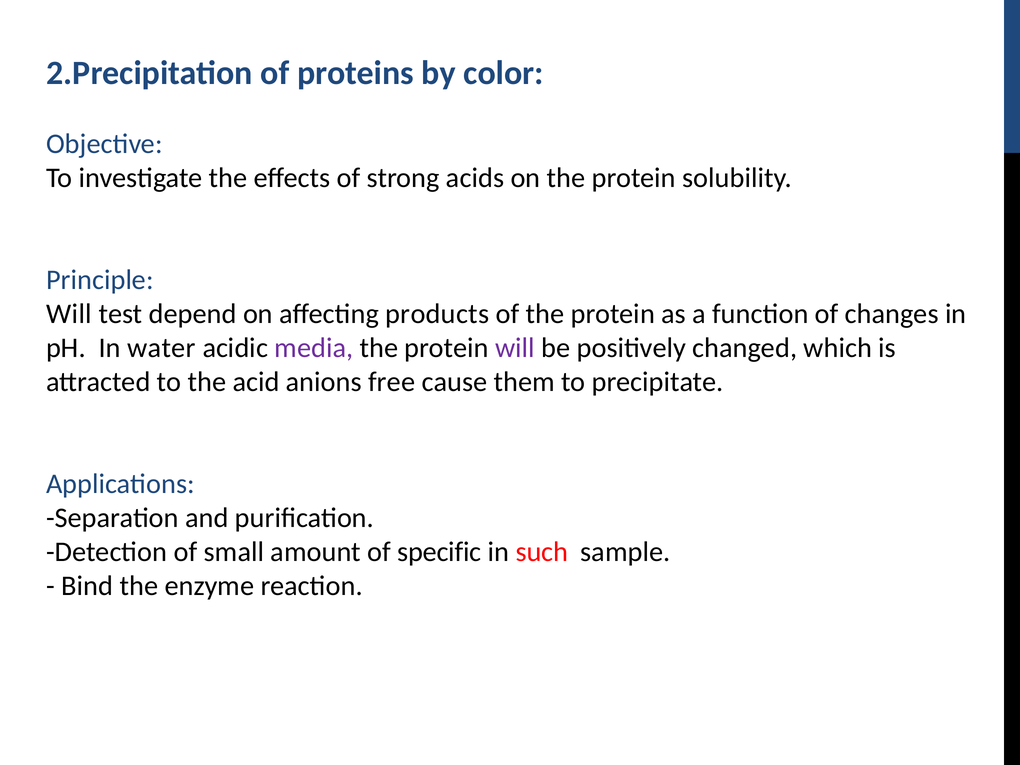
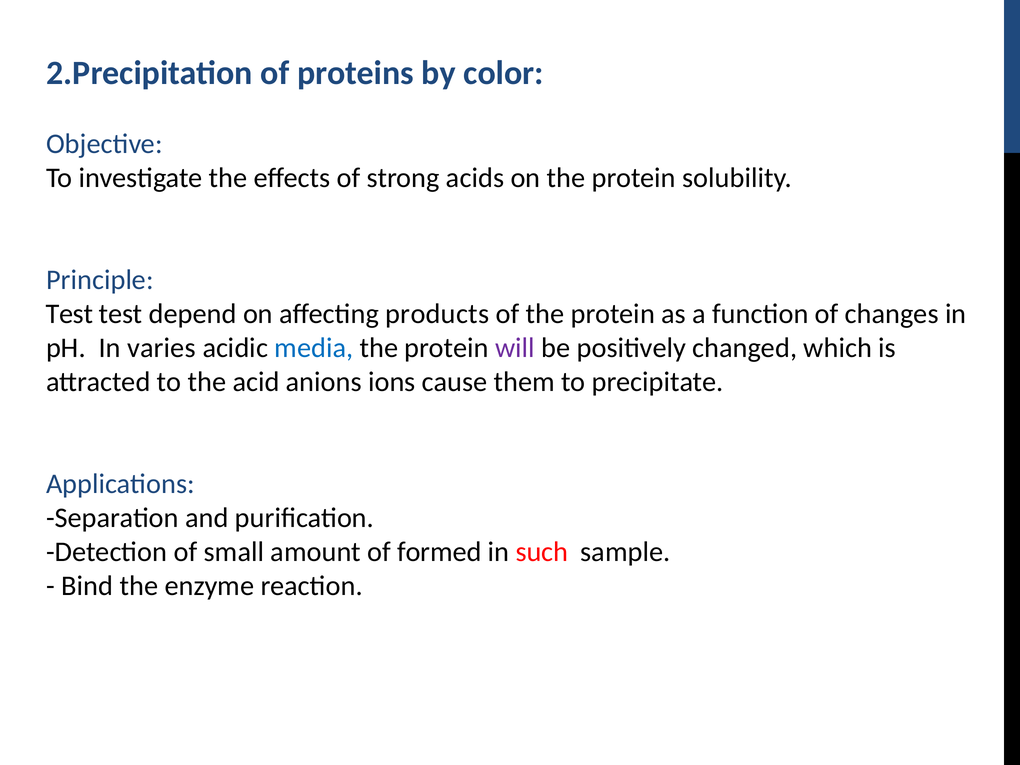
Will: Will -> Test (69, 314)
water: water -> varies (161, 348)
media colour: purple -> blue (314, 348)
free: free -> ions (392, 382)
specific: specific -> formed (439, 552)
